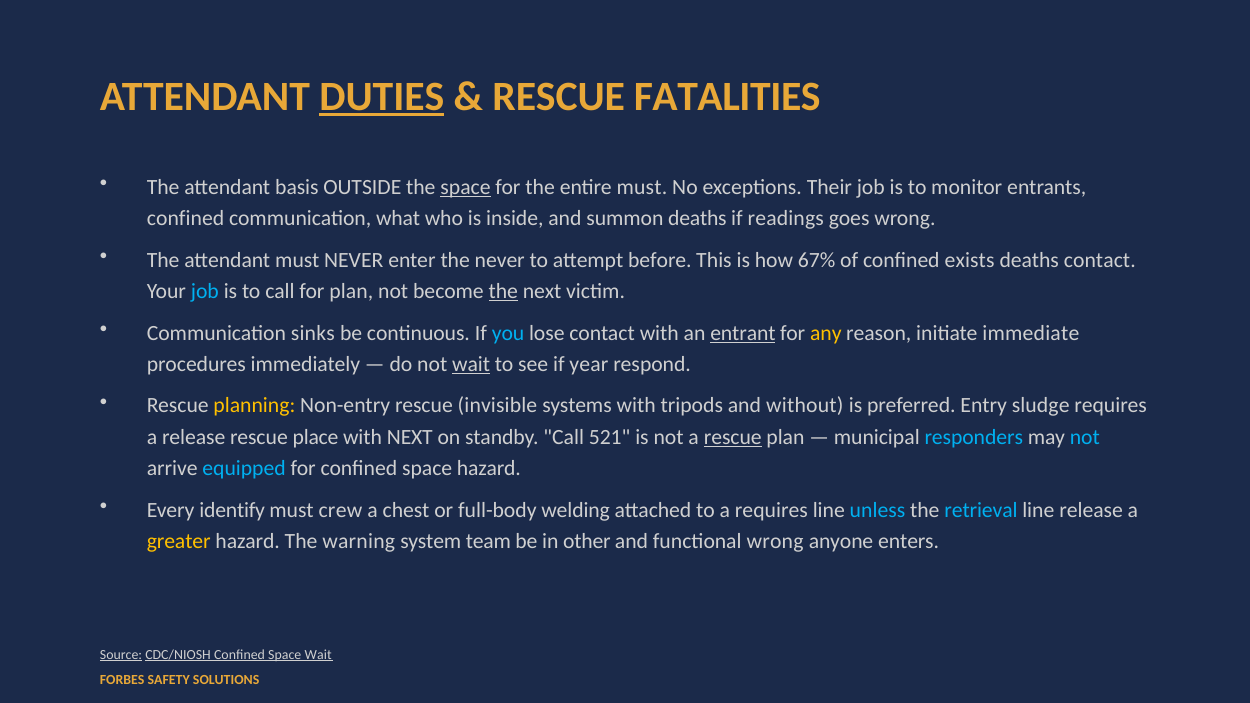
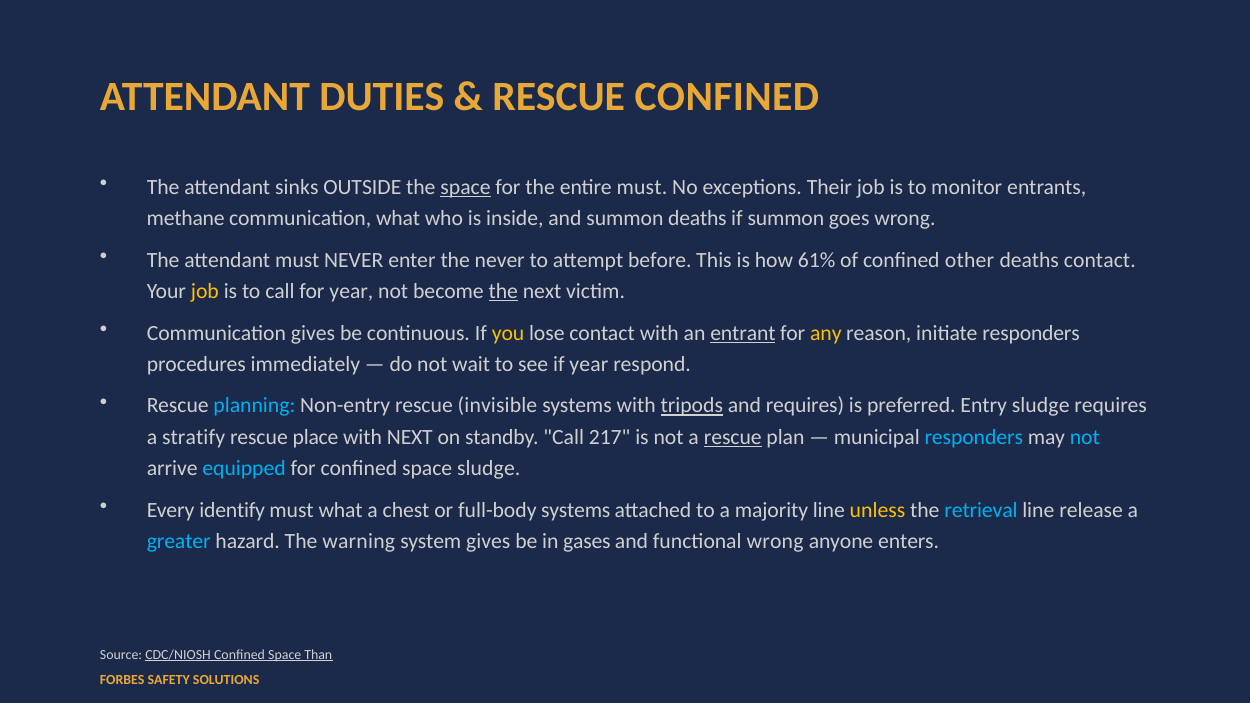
DUTIES underline: present -> none (382, 97)
RESCUE FATALITIES: FATALITIES -> CONFINED (727, 97)
basis: basis -> sinks (297, 187)
confined: confined -> methane (186, 218)
if readings: readings -> summon (786, 218)
67%: 67% -> 61% (817, 260)
exists: exists -> other (970, 260)
job colour: light blue -> yellow (205, 291)
for plan: plan -> year (351, 291)
Communication sinks: sinks -> gives (313, 333)
you colour: light blue -> yellow (508, 333)
initiate immediate: immediate -> responders (1031, 333)
wait underline: present -> none (471, 364)
planning colour: yellow -> light blue (254, 406)
tripods underline: none -> present (692, 406)
and without: without -> requires (805, 406)
a release: release -> stratify (194, 437)
521: 521 -> 217 (610, 437)
space hazard: hazard -> sludge (489, 468)
must crew: crew -> what (341, 510)
full-body welding: welding -> systems (576, 510)
a requires: requires -> majority (771, 510)
unless colour: light blue -> yellow (878, 510)
greater colour: yellow -> light blue (179, 541)
system team: team -> gives (488, 541)
other: other -> gases (587, 541)
Source underline: present -> none (121, 655)
Space Wait: Wait -> Than (318, 655)
